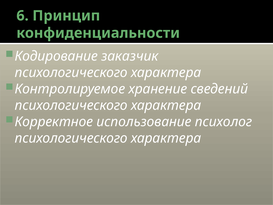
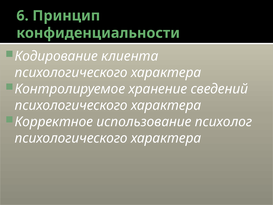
заказчик: заказчик -> клиента (130, 56)
